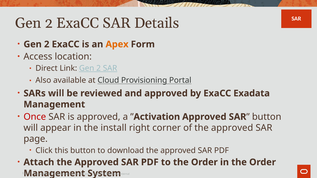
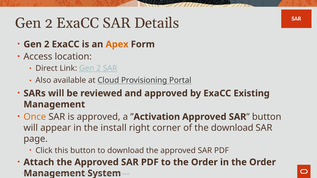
Exadata: Exadata -> Existing (252, 93)
Once colour: red -> orange (35, 117)
of the approved: approved -> download (232, 128)
